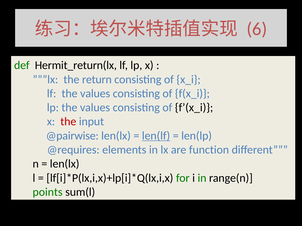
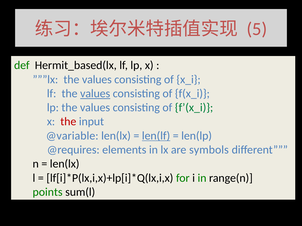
6: 6 -> 5 (257, 29)
Hermit_return(lx: Hermit_return(lx -> Hermit_based(lx (76, 65)
”””lx the return: return -> values (97, 80)
values underline: none -> present (95, 94)
f’(x_i colour: black -> green (194, 108)
@pairwise: @pairwise -> @variable (72, 136)
function: function -> symbols (209, 150)
